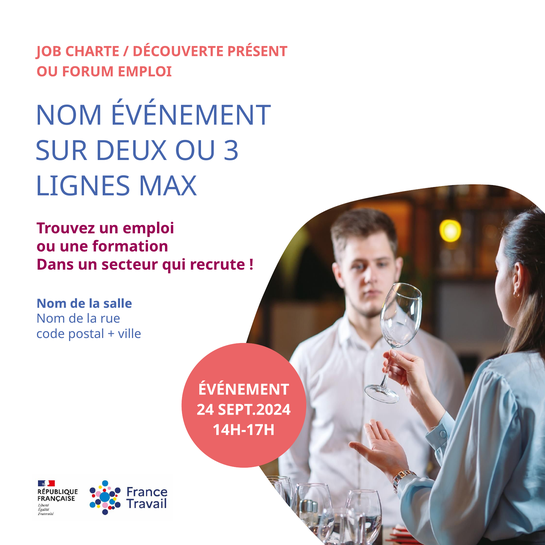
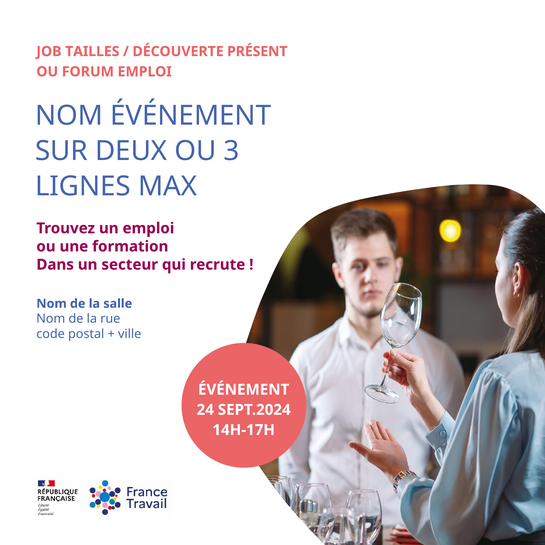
CHARTE: CHARTE -> TAILLES (92, 51)
